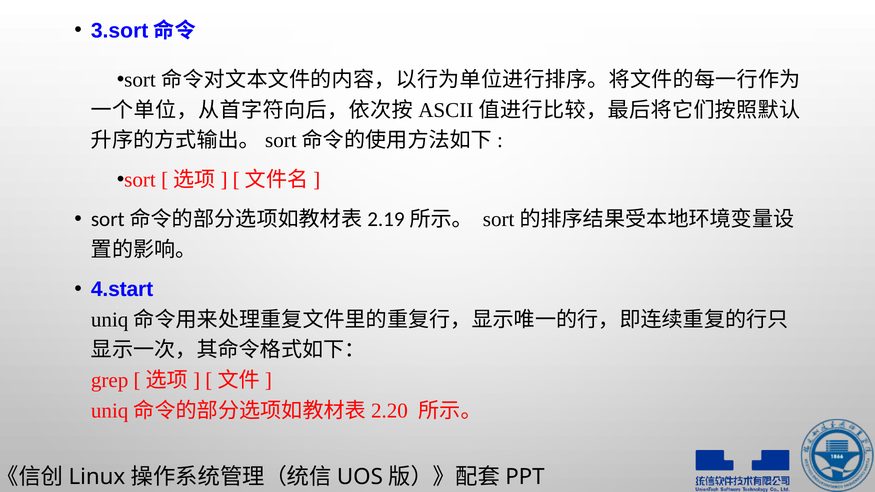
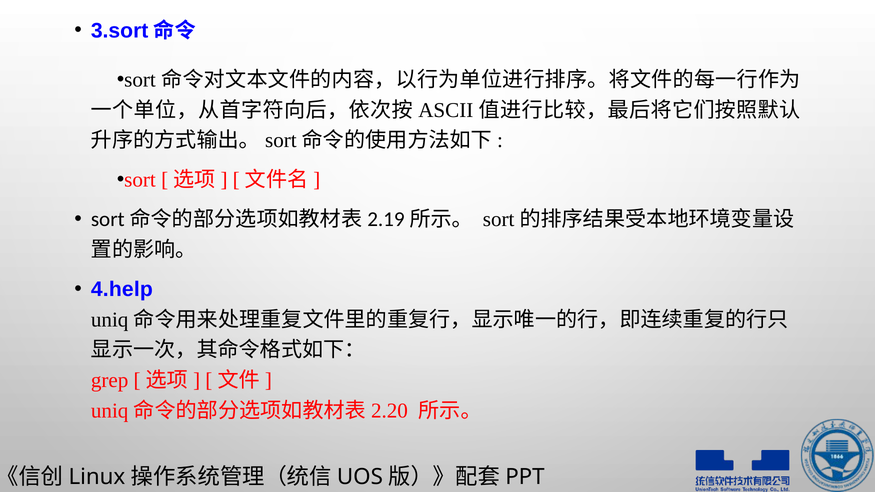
4.start: 4.start -> 4.help (122, 289)
